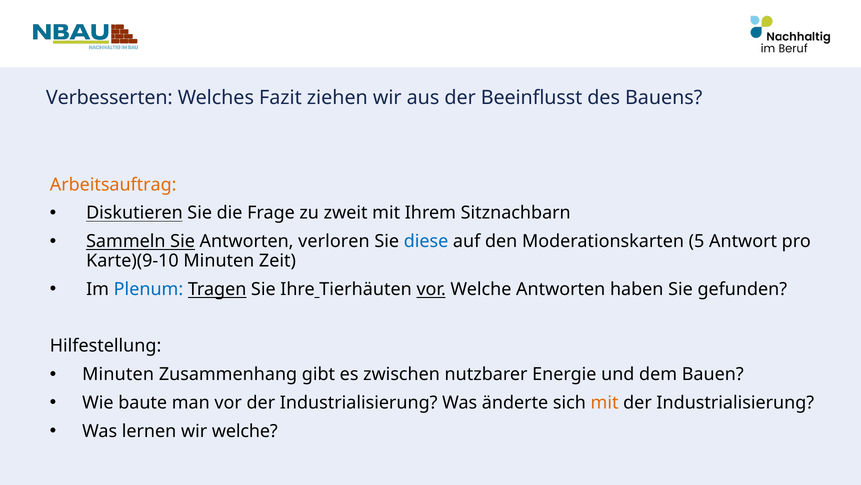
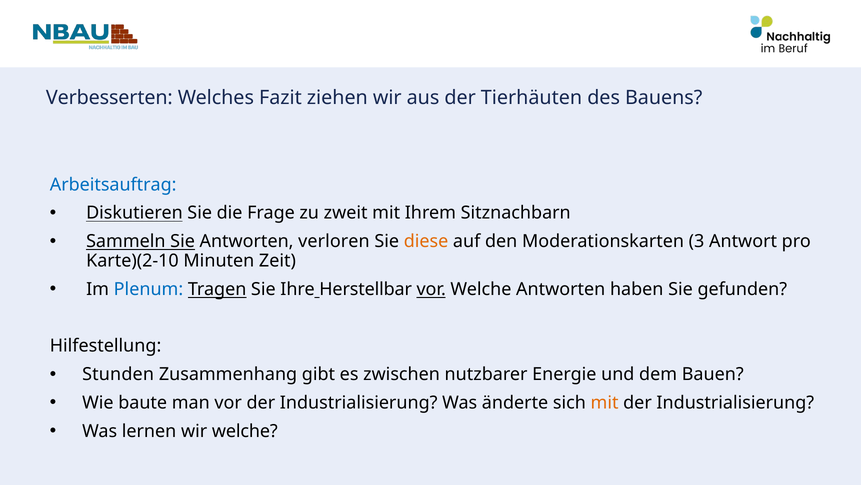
Beeinflusst: Beeinflusst -> Tierhäuten (531, 98)
Arbeitsauftrag colour: orange -> blue (113, 184)
diese colour: blue -> orange (426, 241)
5: 5 -> 3 (697, 241)
Karte)(9-10: Karte)(9-10 -> Karte)(2-10 (132, 260)
Tierhäuten: Tierhäuten -> Herstellbar (366, 289)
Minuten: Minuten -> Stunden (118, 374)
